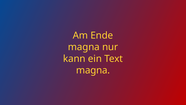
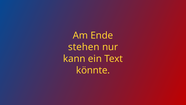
magna: magna -> stehen (84, 47)
magna: magna -> könnte (93, 70)
